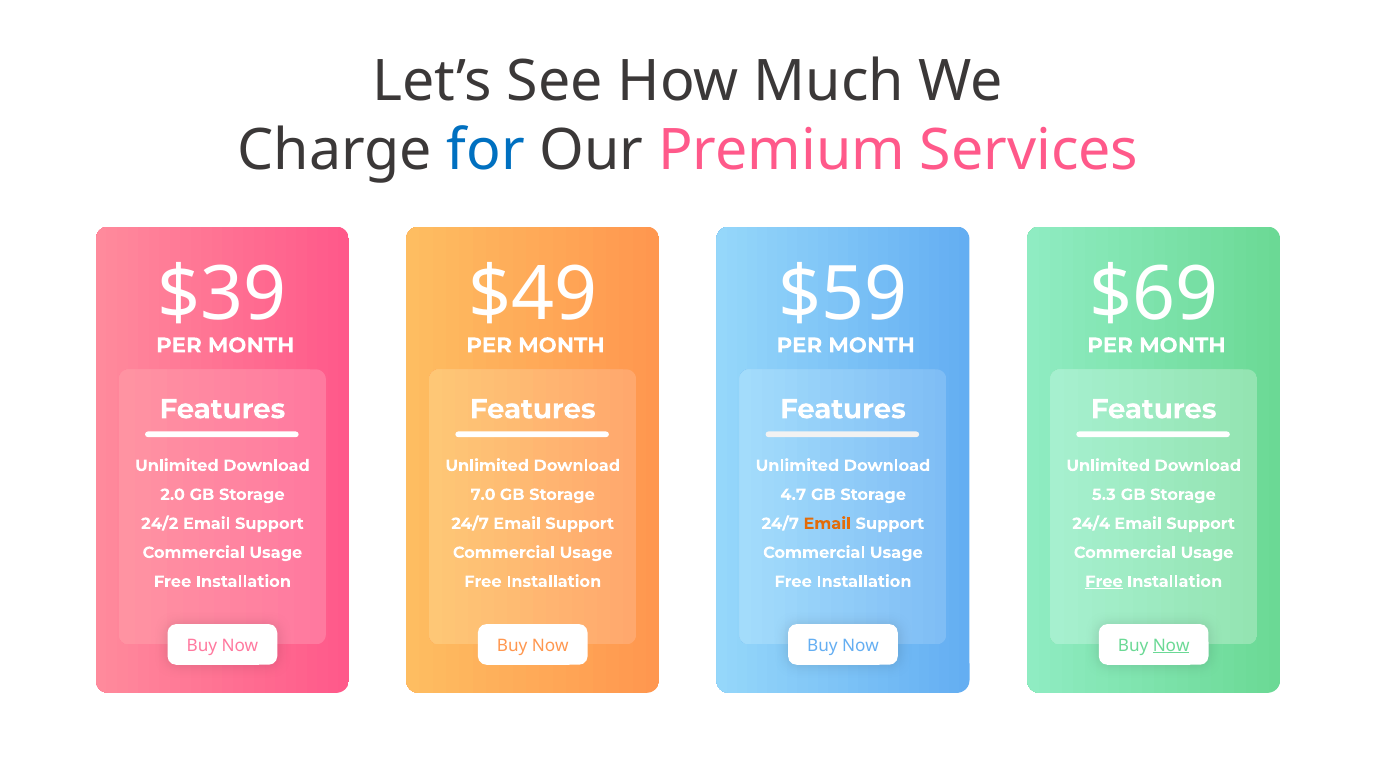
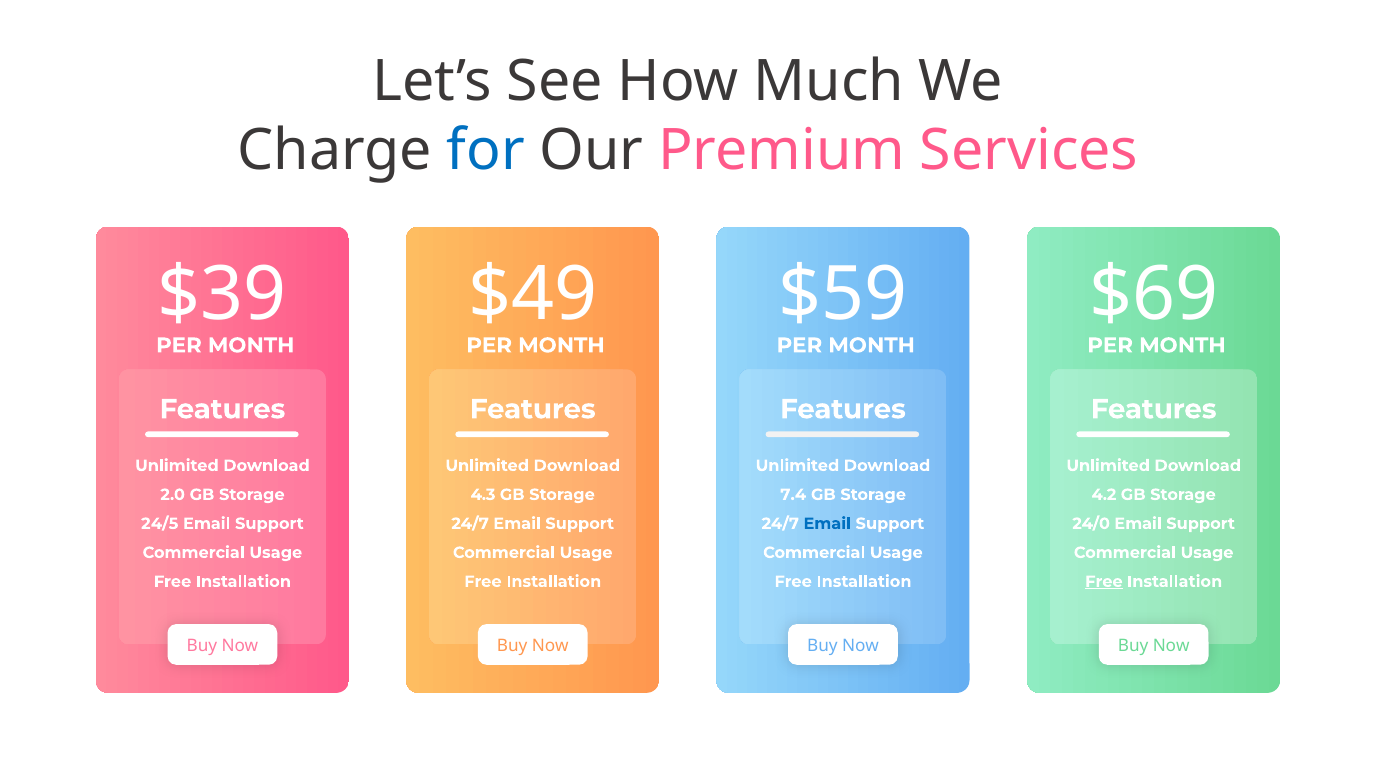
7.0: 7.0 -> 4.3 (483, 495)
4.7: 4.7 -> 7.4 (793, 495)
5.3: 5.3 -> 4.2 (1104, 495)
24/2: 24/2 -> 24/5 (160, 524)
Email colour: orange -> blue (827, 524)
24/4: 24/4 -> 24/0 (1091, 524)
Now underline: present -> none (1171, 645)
